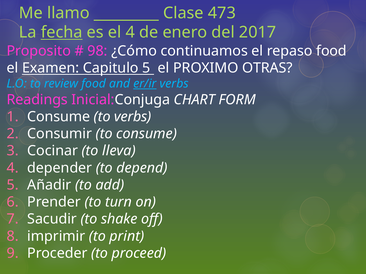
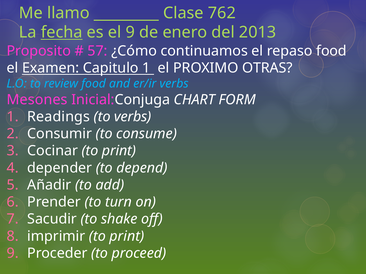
473: 473 -> 762 (222, 13)
el 4: 4 -> 9 (130, 32)
2017: 2017 -> 2013 (258, 32)
98: 98 -> 57 (98, 51)
Capitulo 5: 5 -> 1 (146, 68)
er/ir underline: present -> none (145, 84)
Readings: Readings -> Mesones (37, 100)
Consume: Consume -> Readings (59, 117)
Cocinar to lleva: lleva -> print (119, 151)
